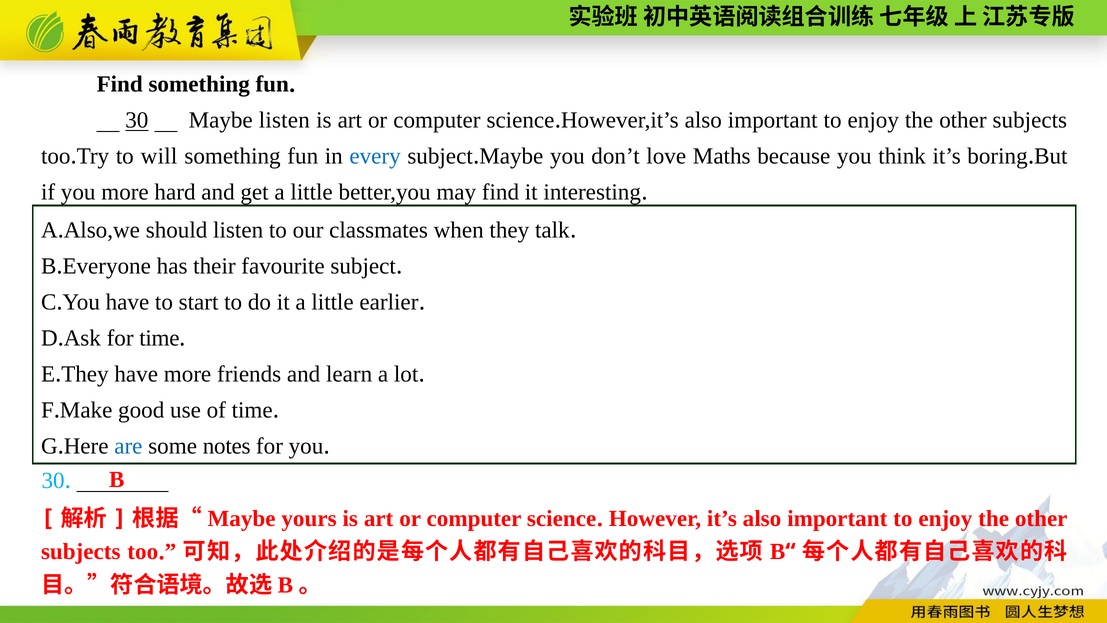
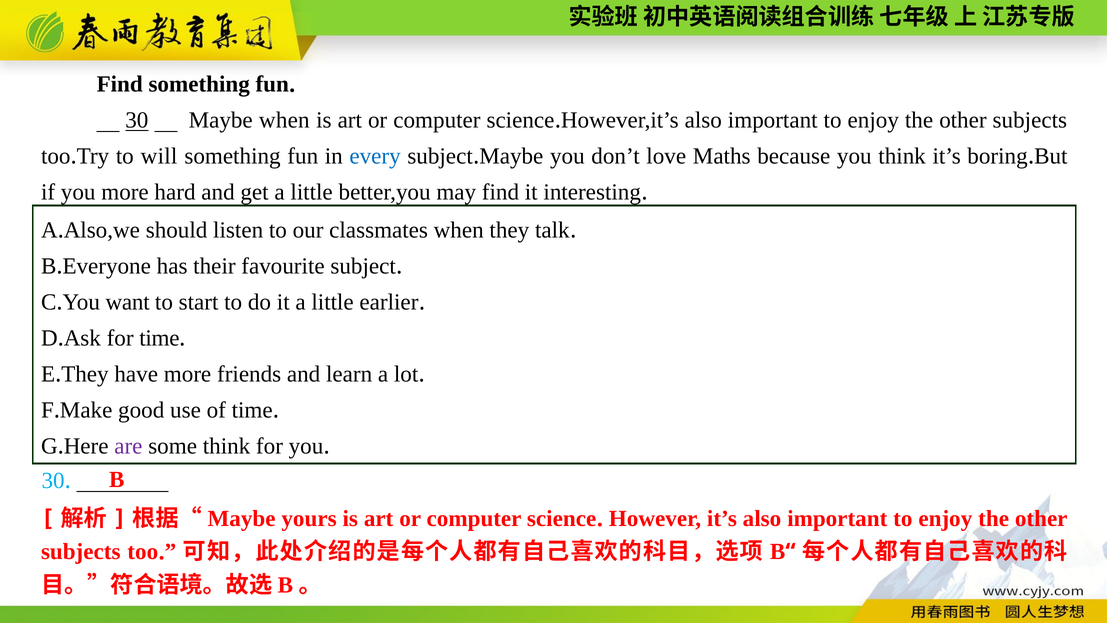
Maybe listen: listen -> when (284, 120)
You have: have -> want (128, 302)
are colour: blue -> purple (128, 446)
some notes: notes -> think (227, 446)
